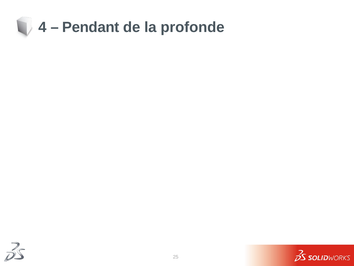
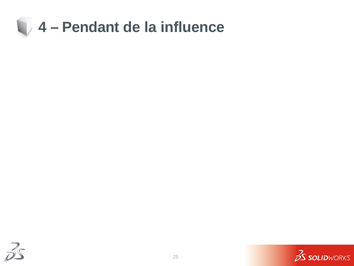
profonde: profonde -> influence (193, 27)
